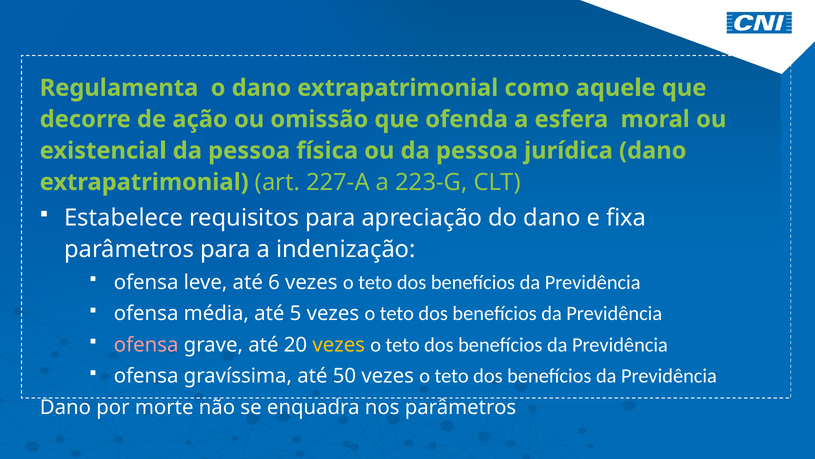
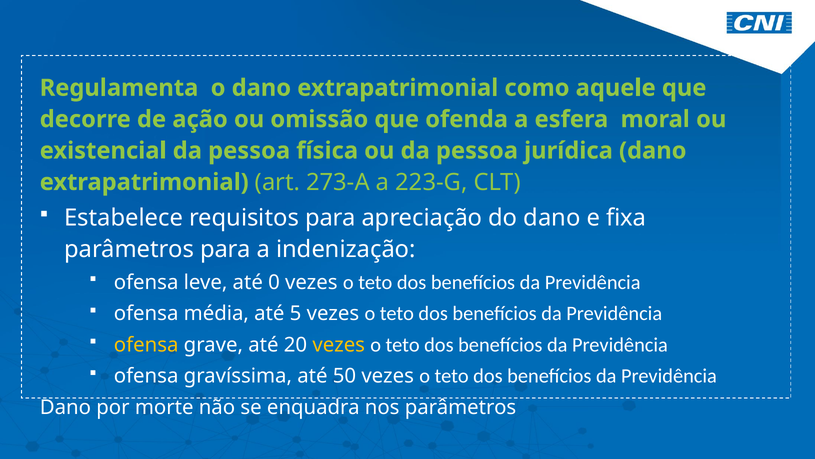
227-A: 227-A -> 273-A (338, 182)
6: 6 -> 0 (274, 282)
ofensa colour: pink -> yellow (146, 344)
